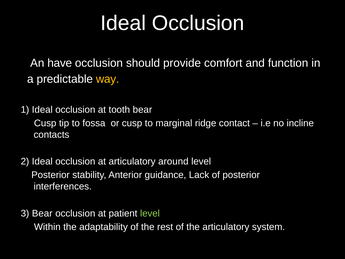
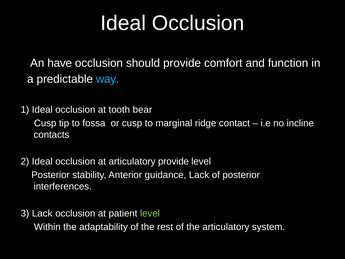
way colour: yellow -> light blue (108, 79)
articulatory around: around -> provide (173, 161)
3 Bear: Bear -> Lack (42, 213)
